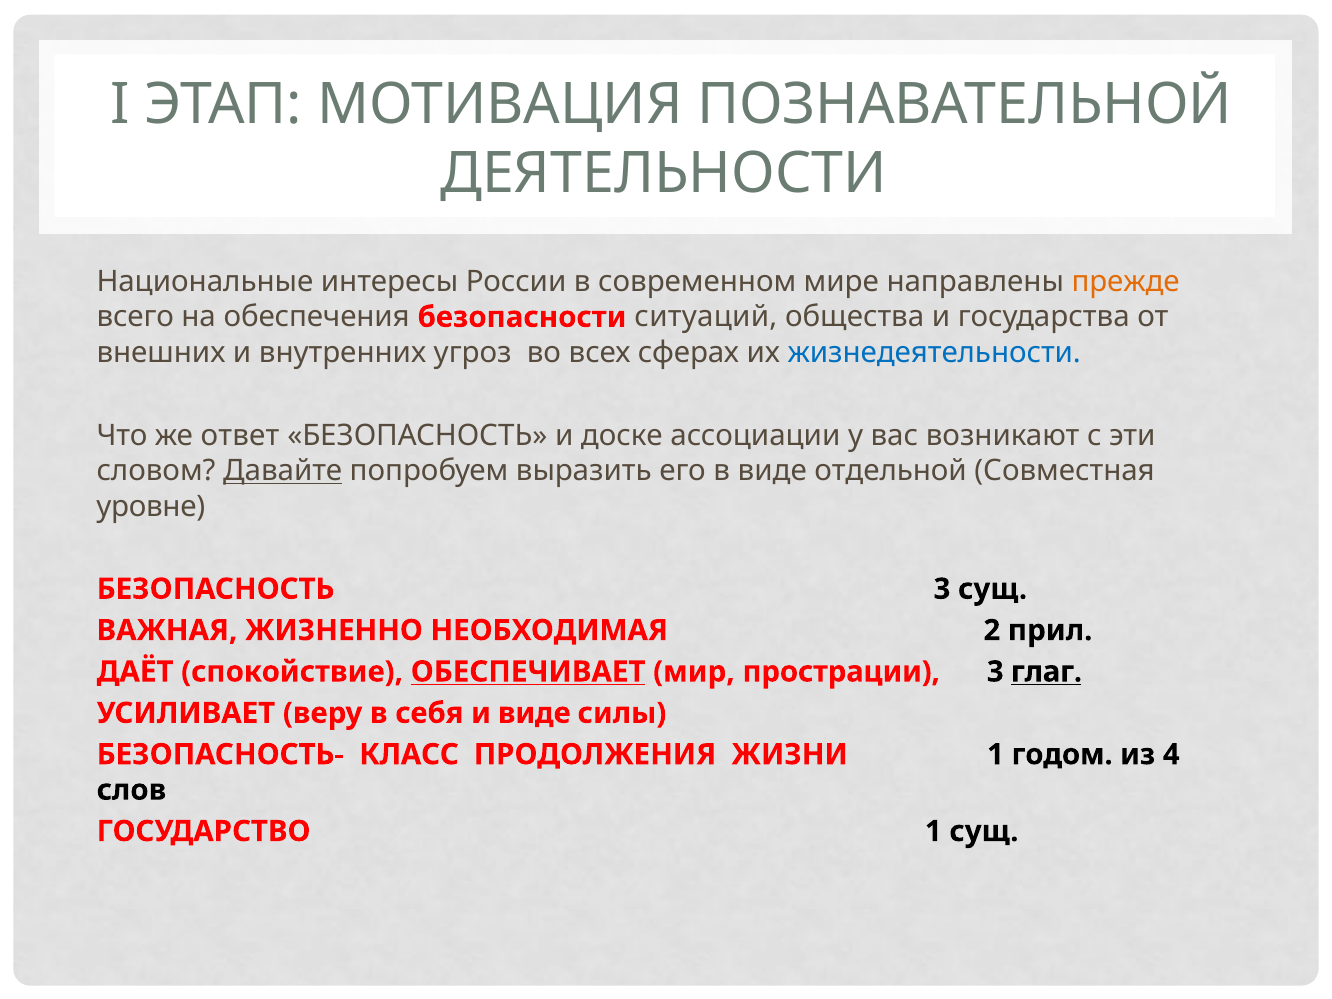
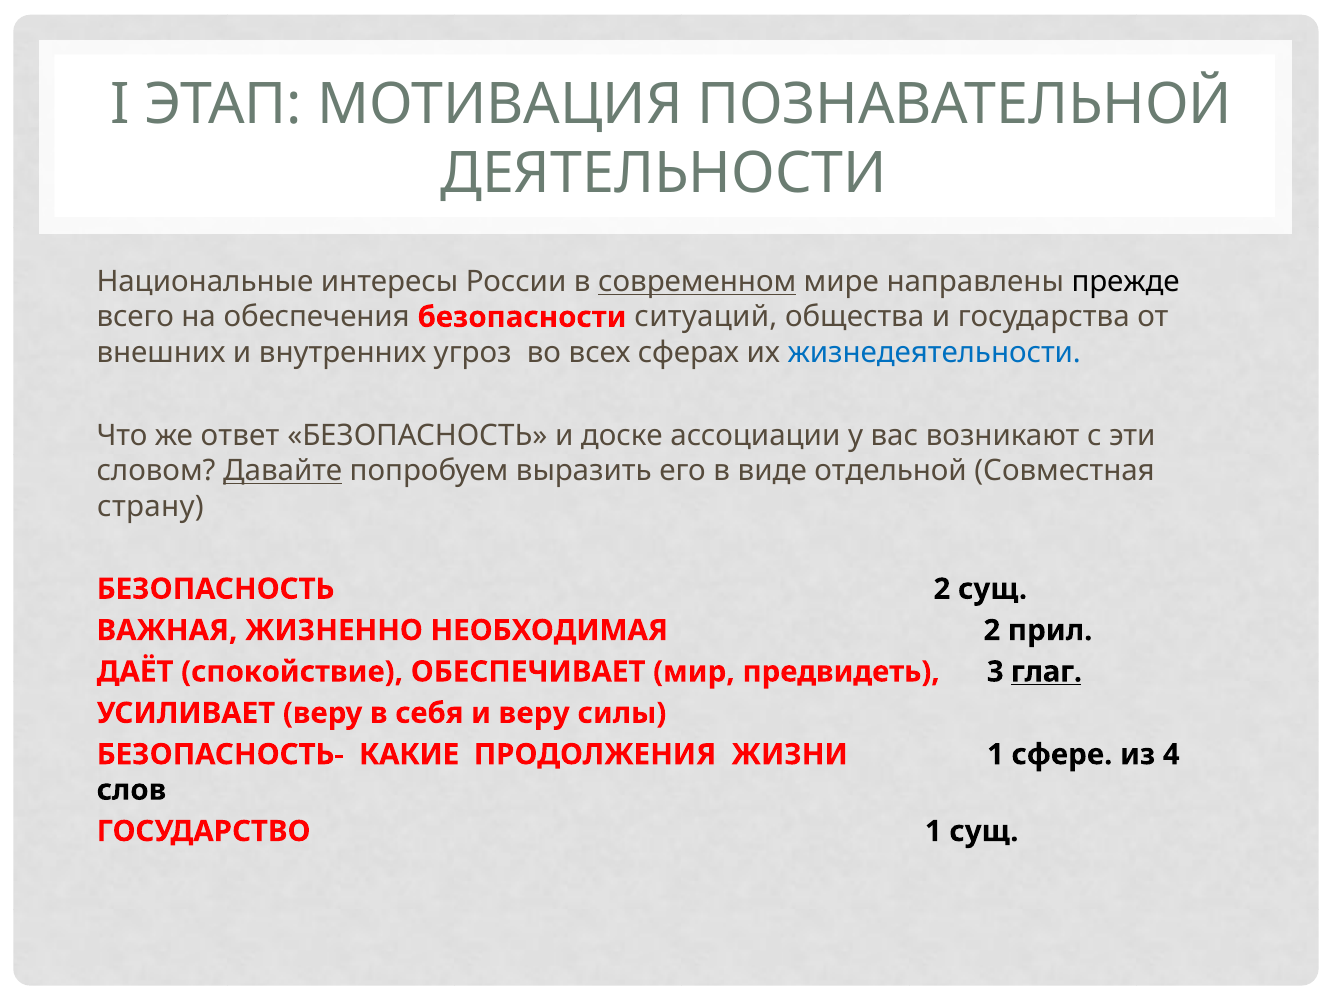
современном underline: none -> present (697, 282)
прежде colour: orange -> black (1126, 282)
уровне: уровне -> страну (150, 506)
БЕЗОПАСНОСТЬ 3: 3 -> 2 (942, 589)
ОБЕСПЕЧИВАЕТ underline: present -> none (528, 672)
прострации: прострации -> предвидеть (841, 672)
и виде: виде -> веру (534, 713)
КЛАСС: КЛАСС -> КАКИЕ (409, 755)
годом: годом -> сфере (1062, 755)
